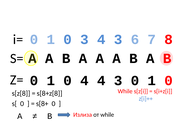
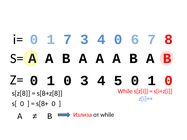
0: 0 -> 7 (68, 39)
3 4 3: 3 -> 0 (118, 39)
0 4: 4 -> 3 (84, 81)
3: 3 -> 5 (118, 81)
